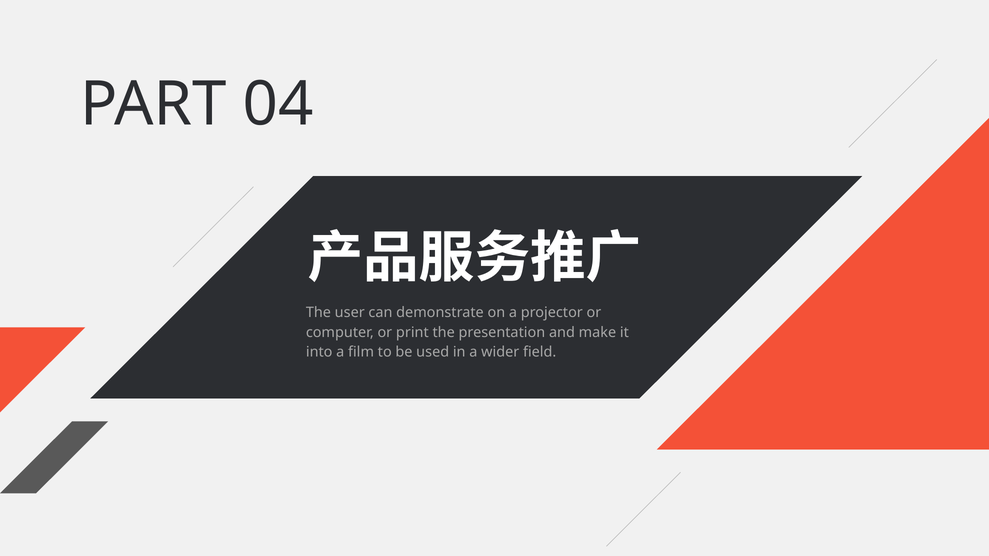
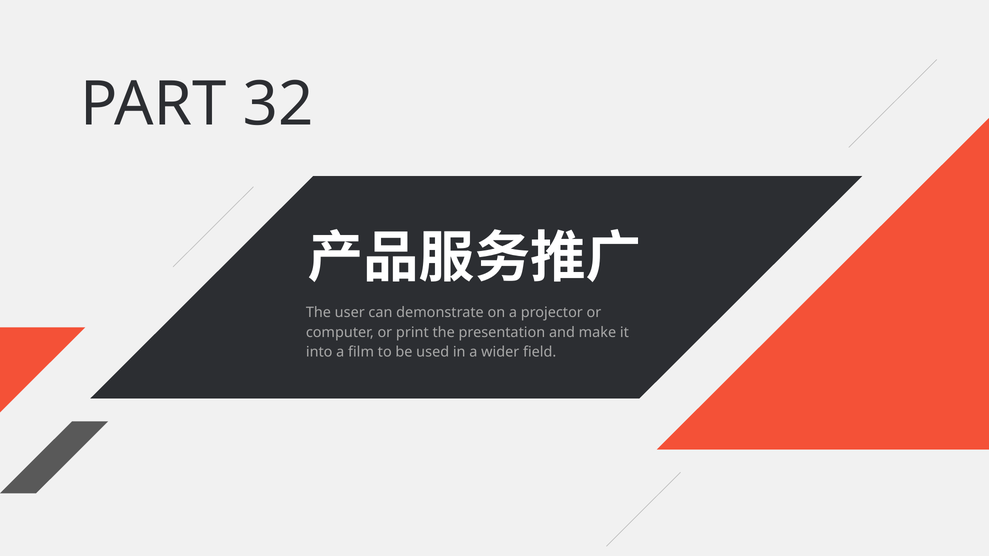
04: 04 -> 32 (278, 105)
